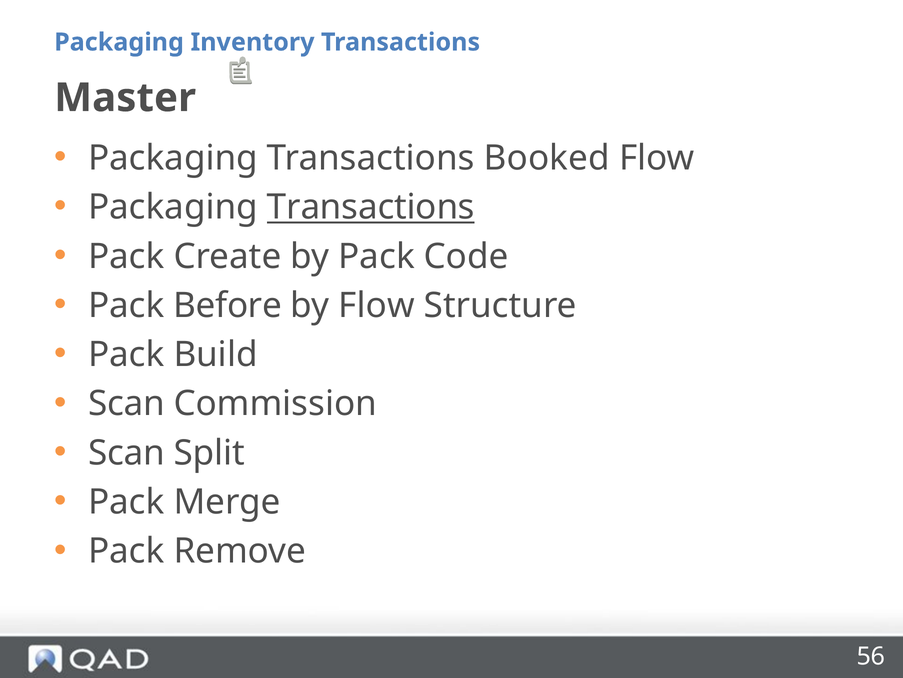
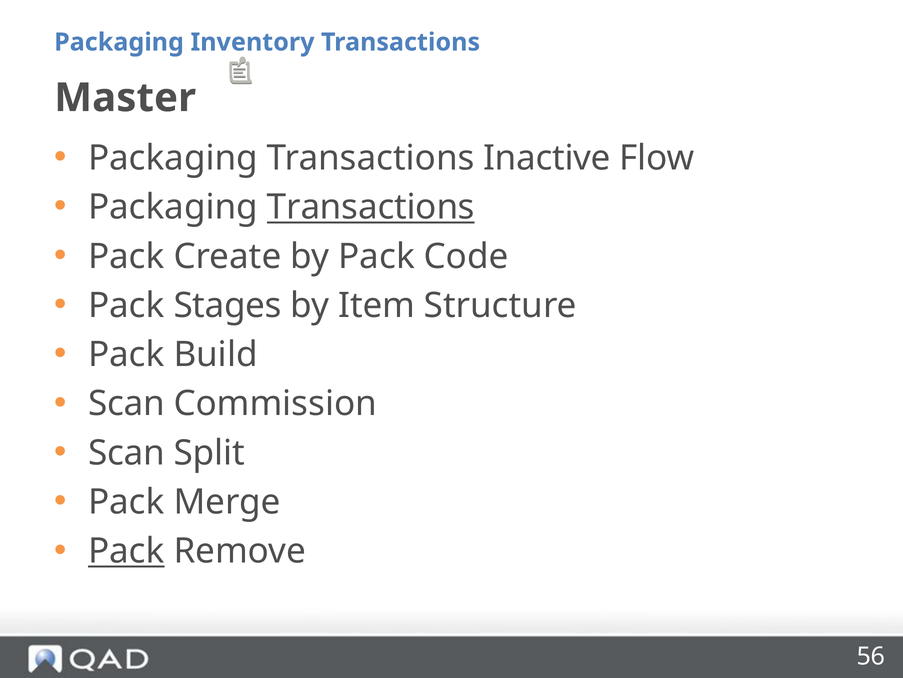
Booked: Booked -> Inactive (547, 158)
Before: Before -> Stages (228, 305)
by Flow: Flow -> Item (377, 305)
Pack underline: none -> present (126, 551)
